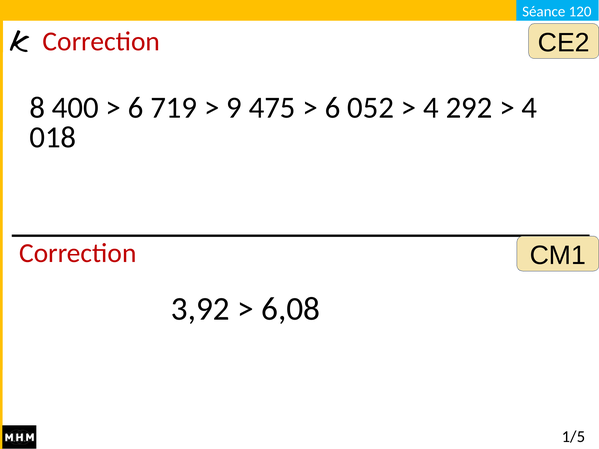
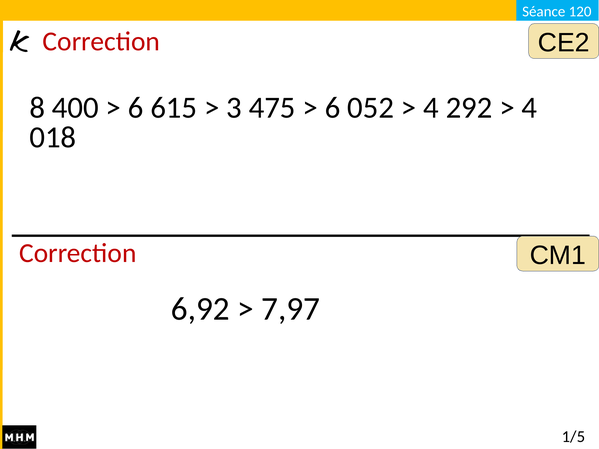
719: 719 -> 615 (174, 108)
9: 9 -> 3 (234, 108)
3,92: 3,92 -> 6,92 (200, 309)
6,08: 6,08 -> 7,97 (291, 309)
